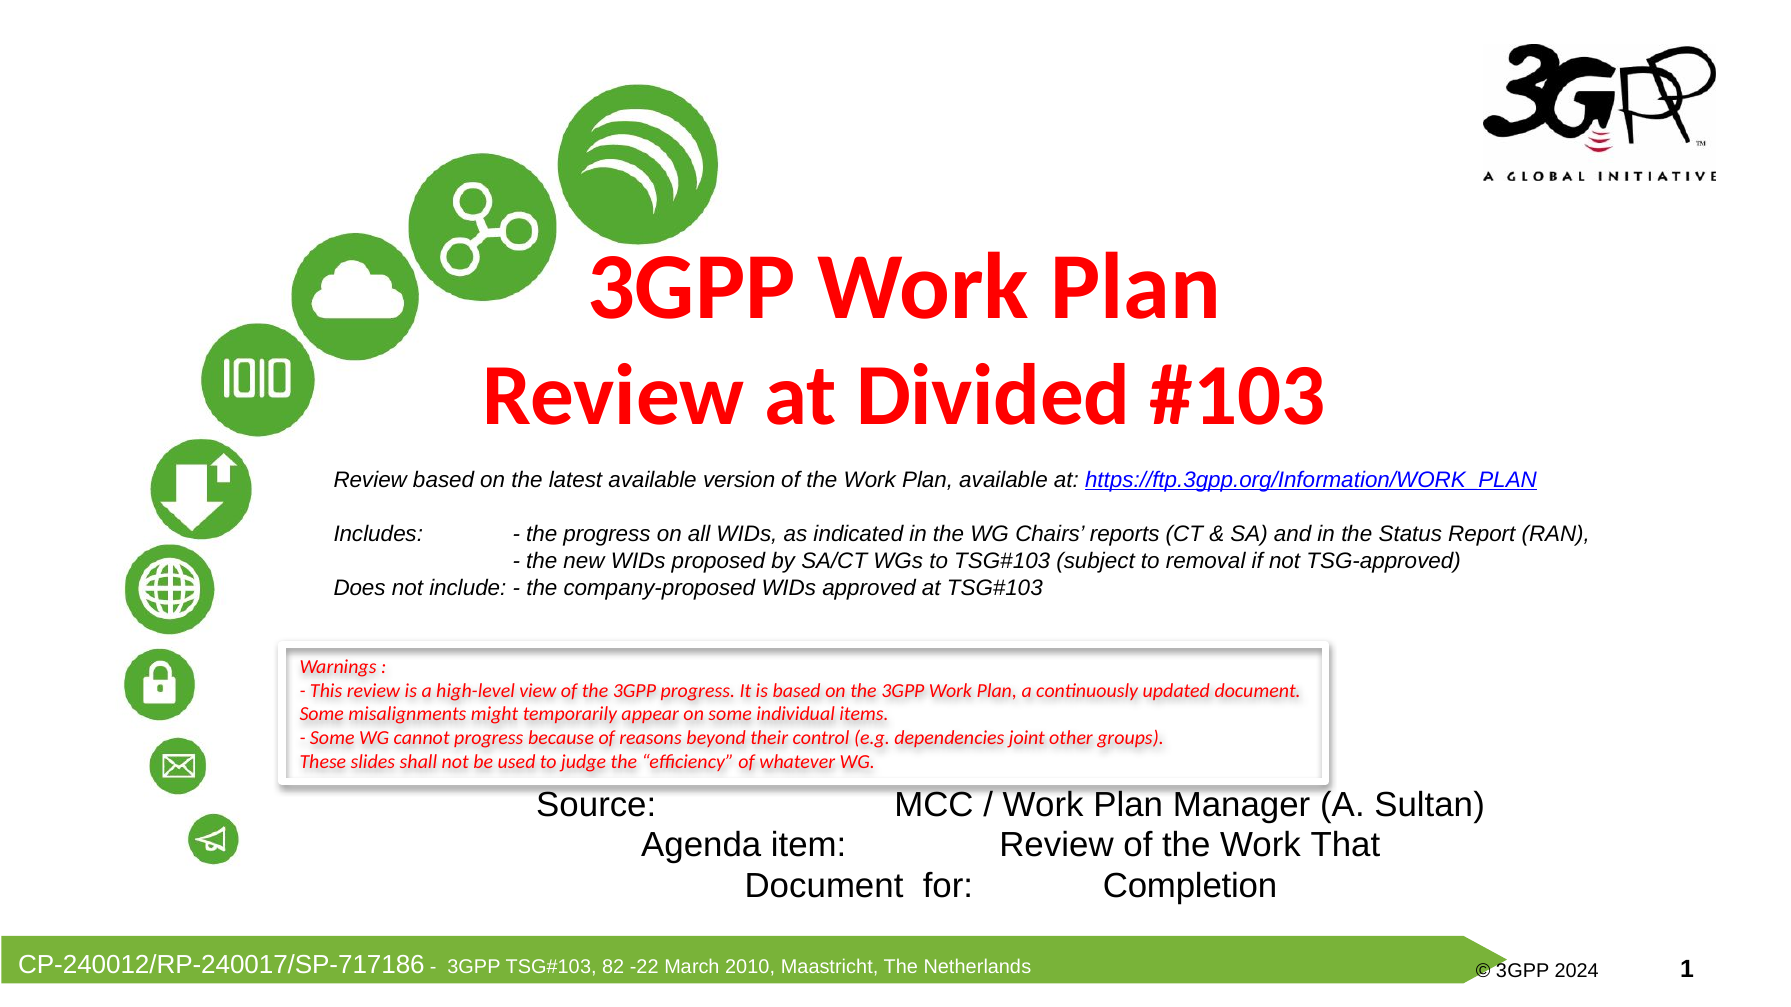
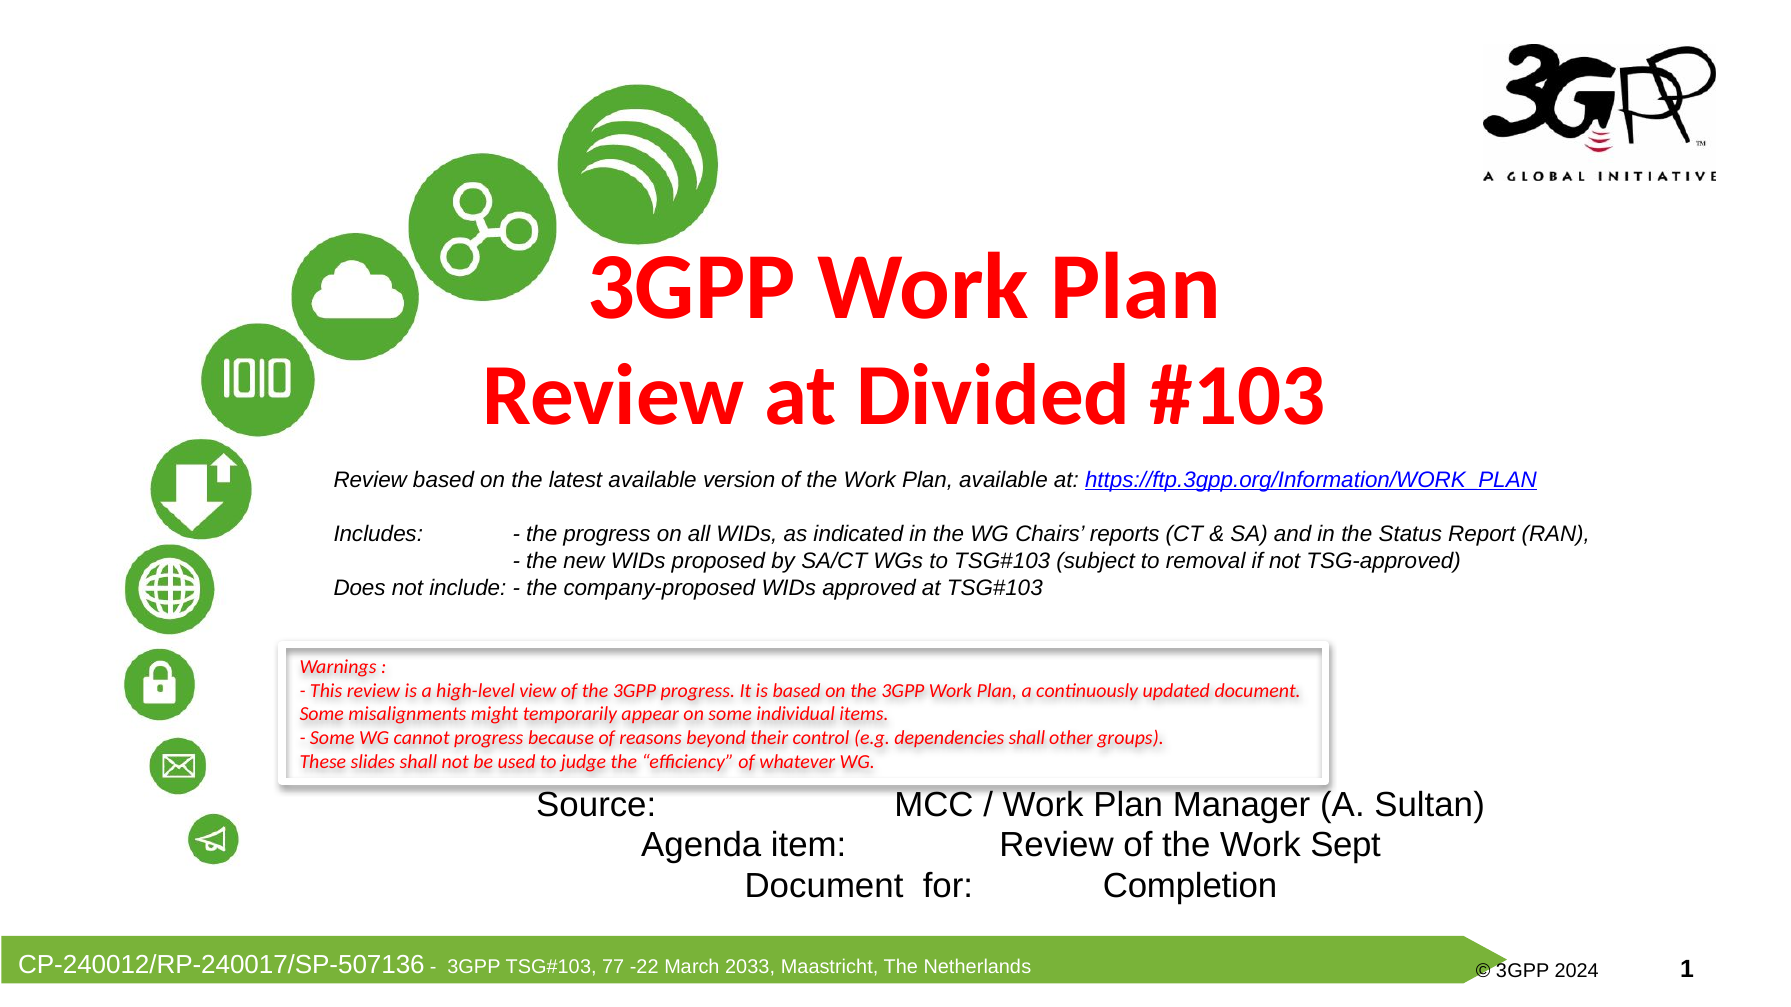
dependencies joint: joint -> shall (1027, 739)
That: That -> Sept (1346, 846)
CP-240012/RP-240017/SP-717186: CP-240012/RP-240017/SP-717186 -> CP-240012/RP-240017/SP-507136 (221, 965)
82: 82 -> 77 (613, 967)
2010: 2010 -> 2033 (750, 967)
